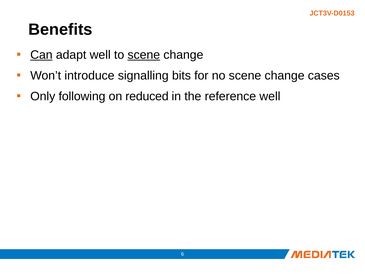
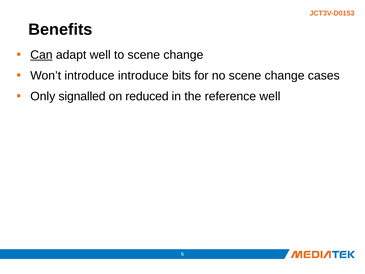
scene underline: present -> none (144, 55)
introduce signalling: signalling -> introduce (143, 76)
following: following -> signalled (82, 96)
